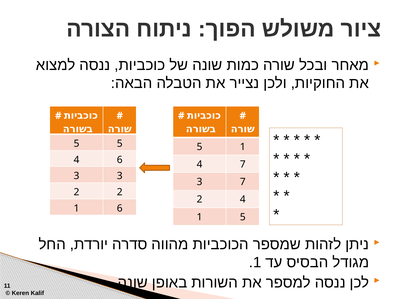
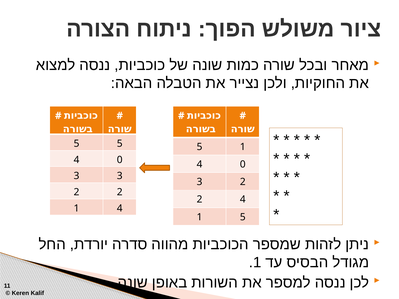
6: 6 -> 0 (120, 160)
7: 7 -> 0 (243, 164)
7: 7 -> 2 (243, 182)
6: 6 -> 4 (120, 208)
